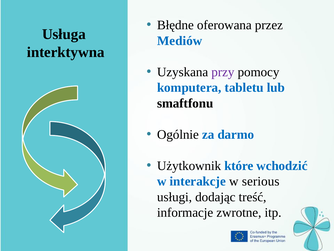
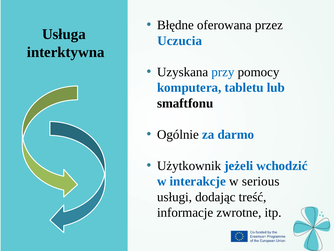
Mediów: Mediów -> Uczucia (180, 41)
przy colour: purple -> blue (223, 72)
które: które -> jeżeli (239, 165)
